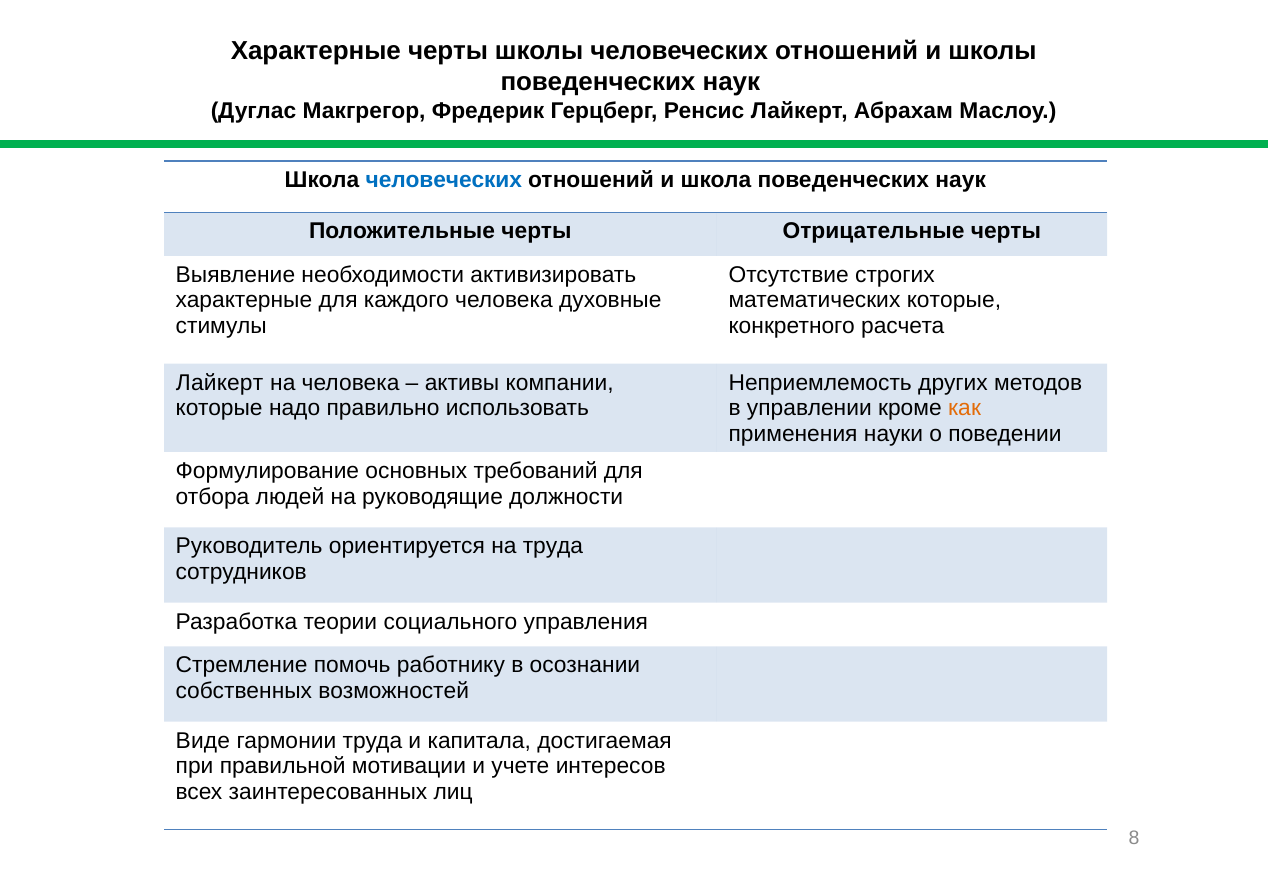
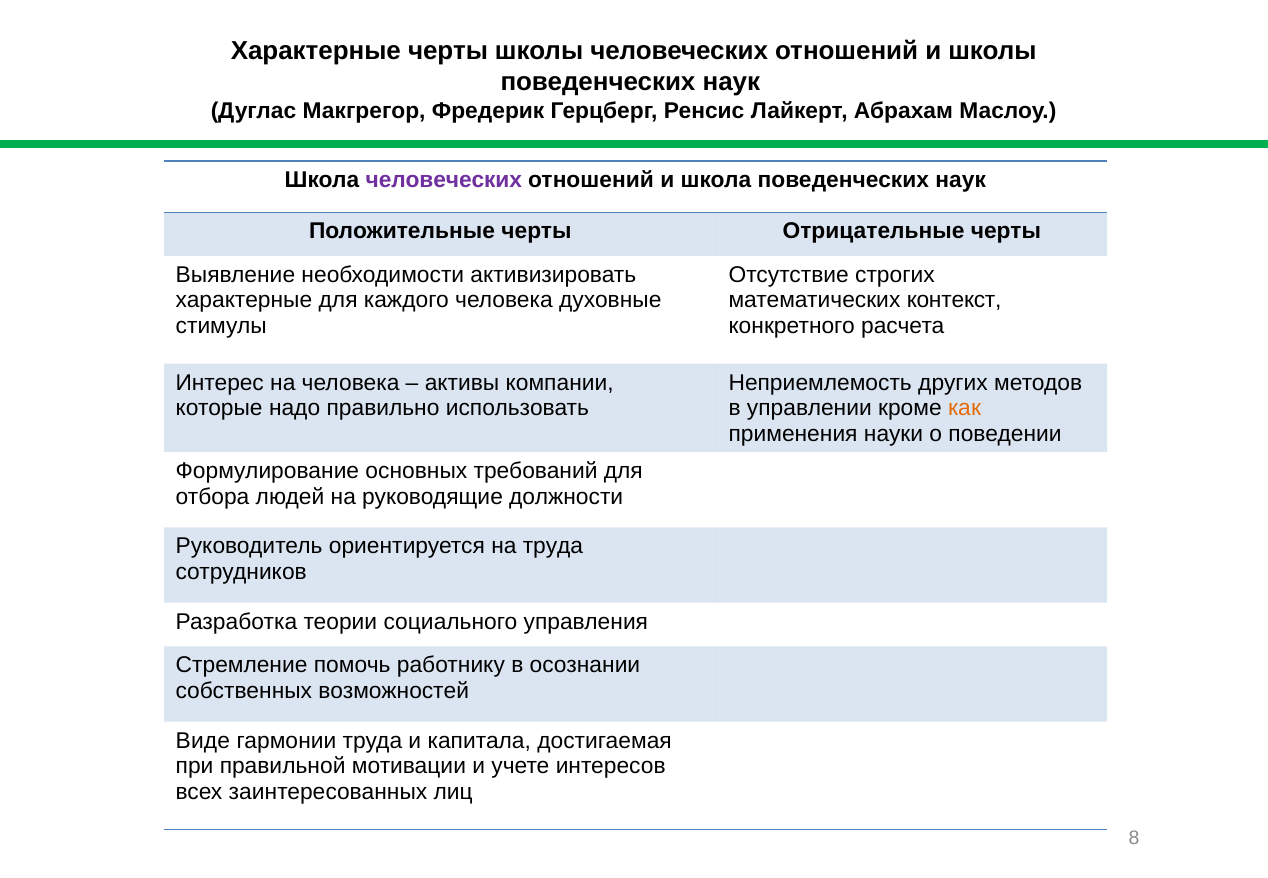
человеческих colour: blue -> purple (444, 180)
математических которые: которые -> контекст (954, 300)
Лайкерт: Лайкерт -> Интерес (220, 382)
